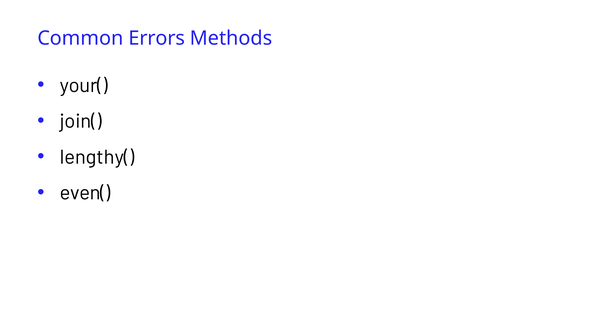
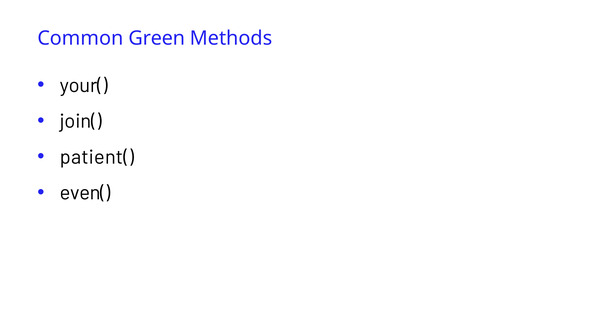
Errors: Errors -> Green (157, 38)
lengthy(: lengthy( -> patient( (97, 157)
